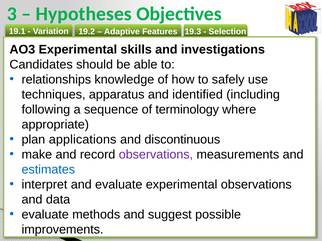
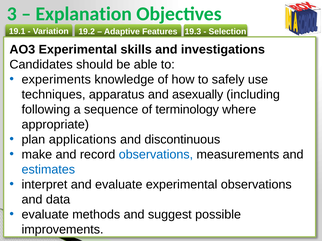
Hypotheses: Hypotheses -> Explanation (84, 14)
relationships: relationships -> experiments (56, 80)
identified: identified -> asexually (198, 95)
observations colour: purple -> blue (156, 155)
